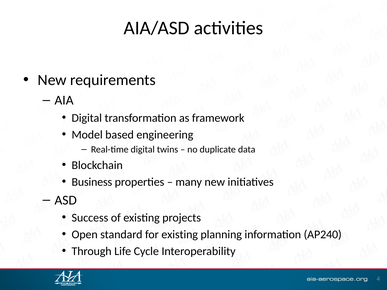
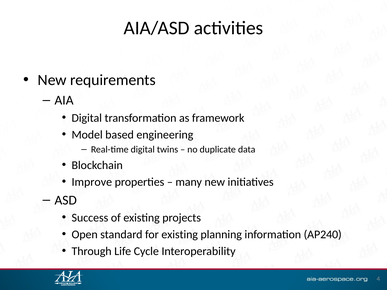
Business: Business -> Improve (92, 182)
